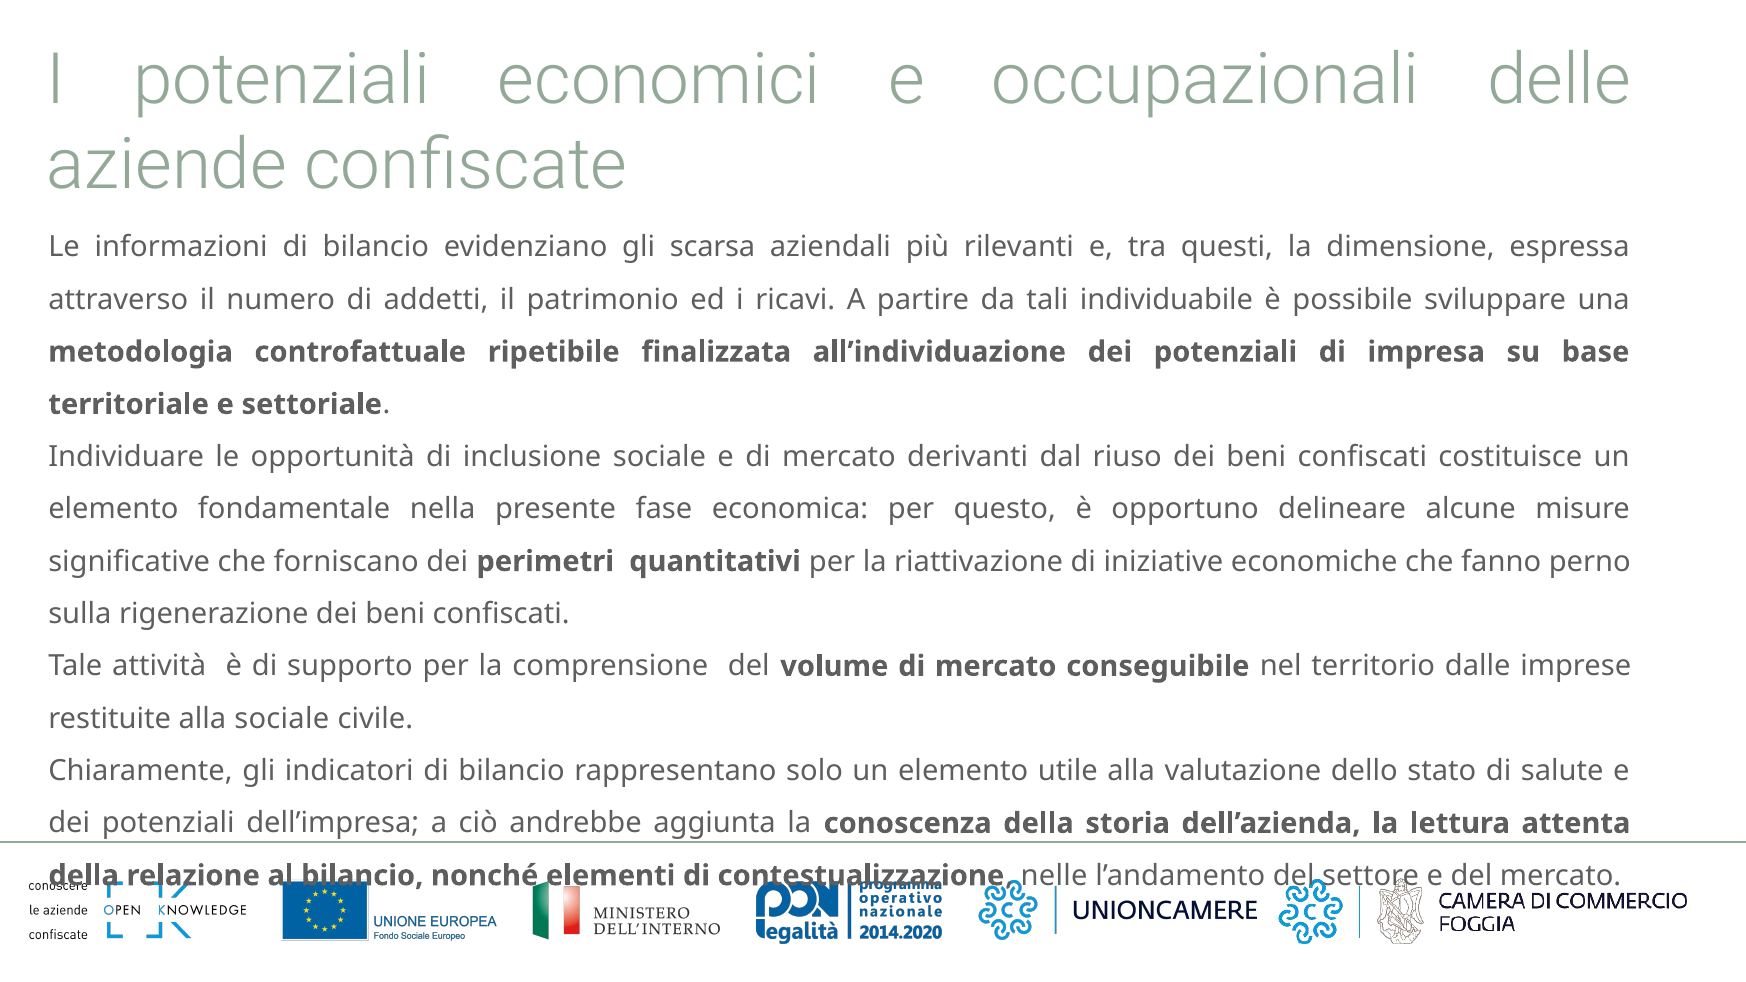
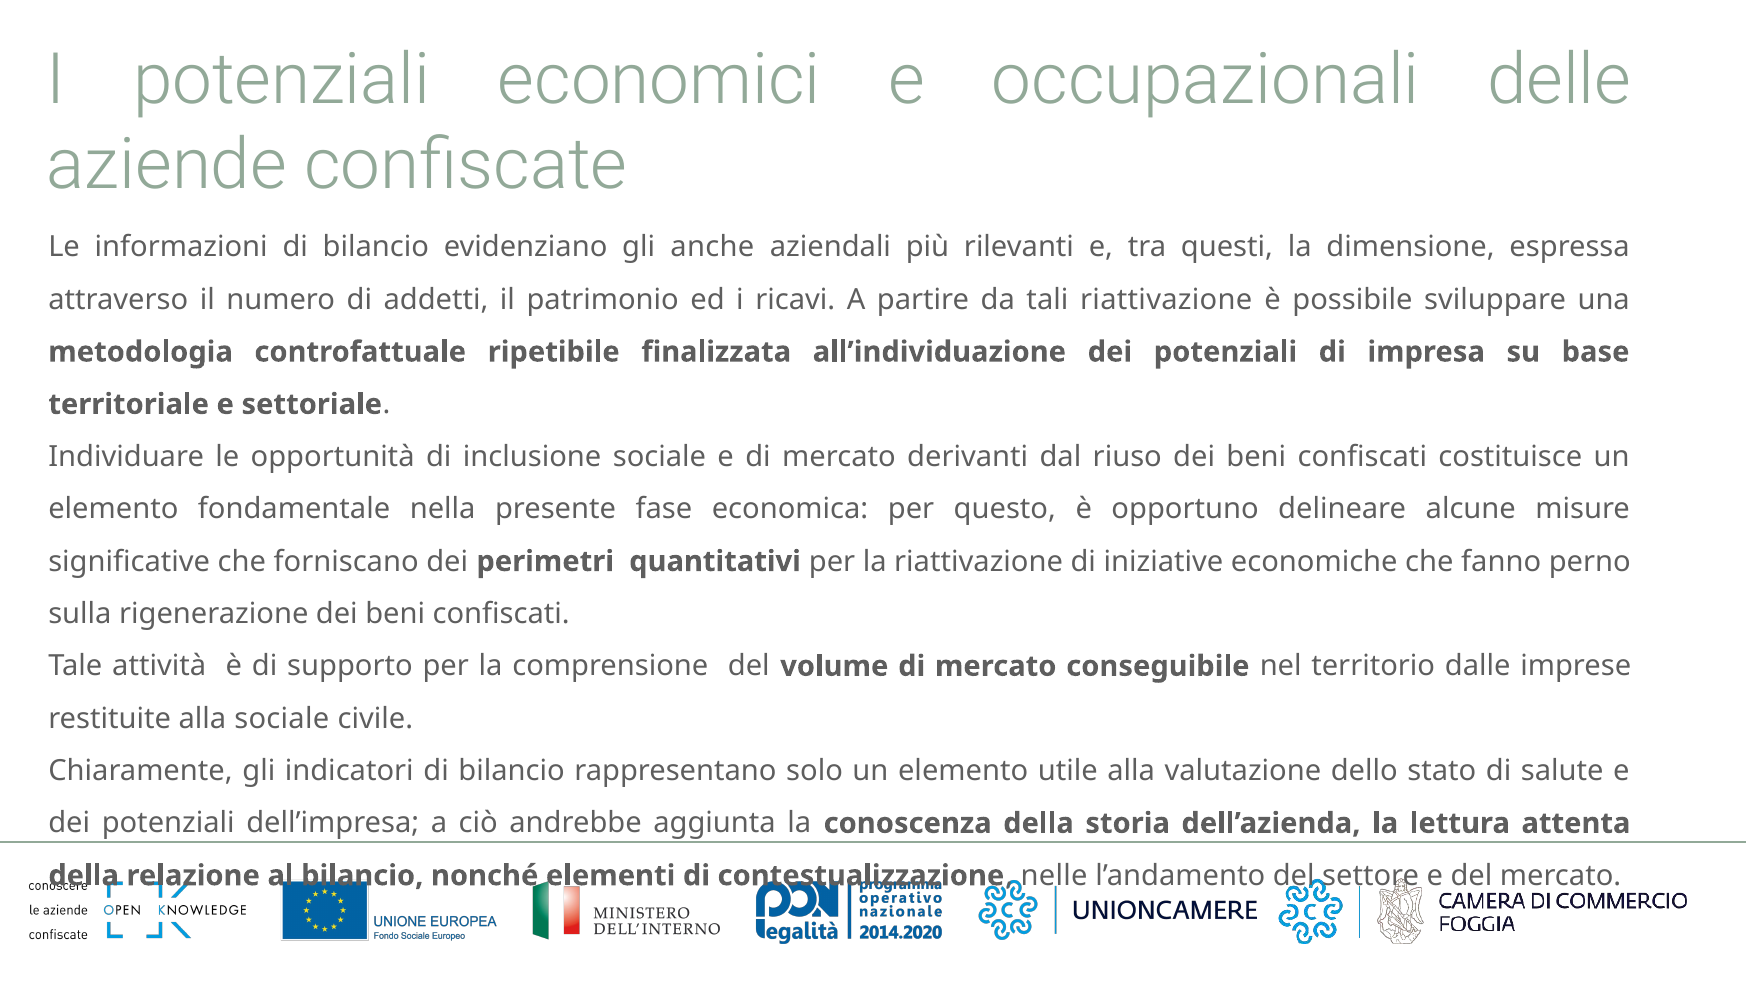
scarsa: scarsa -> anche (712, 247)
tali individuabile: individuabile -> riattivazione (1166, 300)
